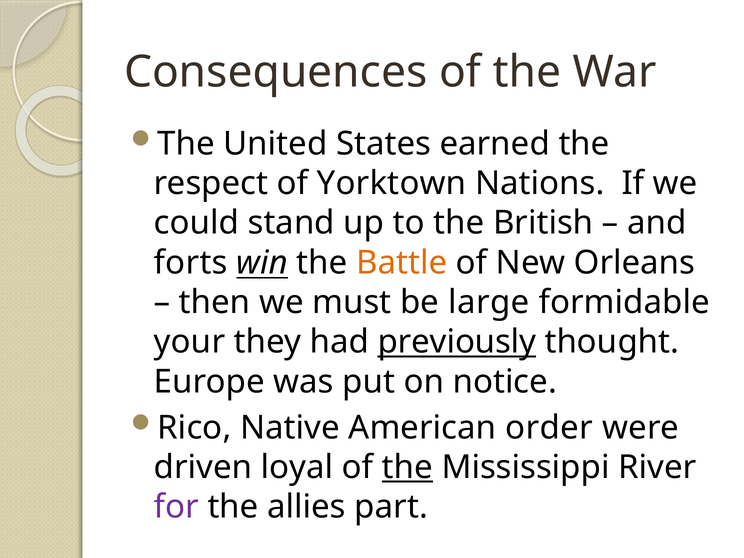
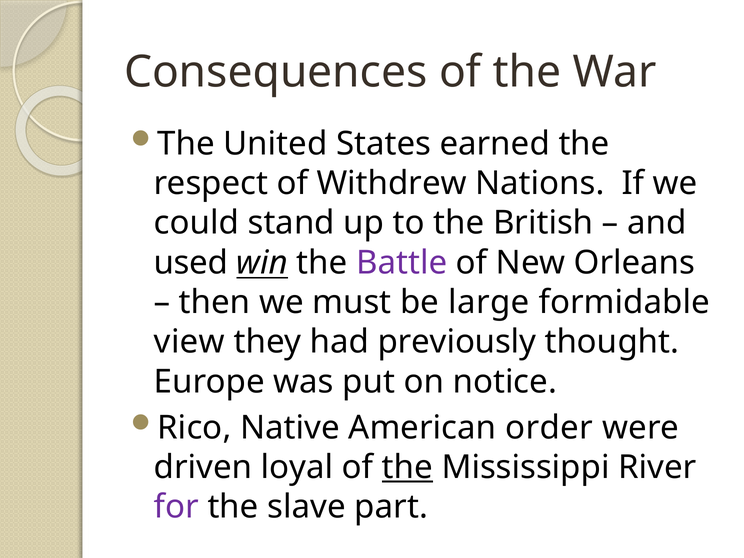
Yorktown: Yorktown -> Withdrew (392, 183)
forts: forts -> used (191, 263)
Battle colour: orange -> purple (402, 263)
your: your -> view (189, 342)
previously underline: present -> none (457, 342)
allies: allies -> slave (306, 507)
